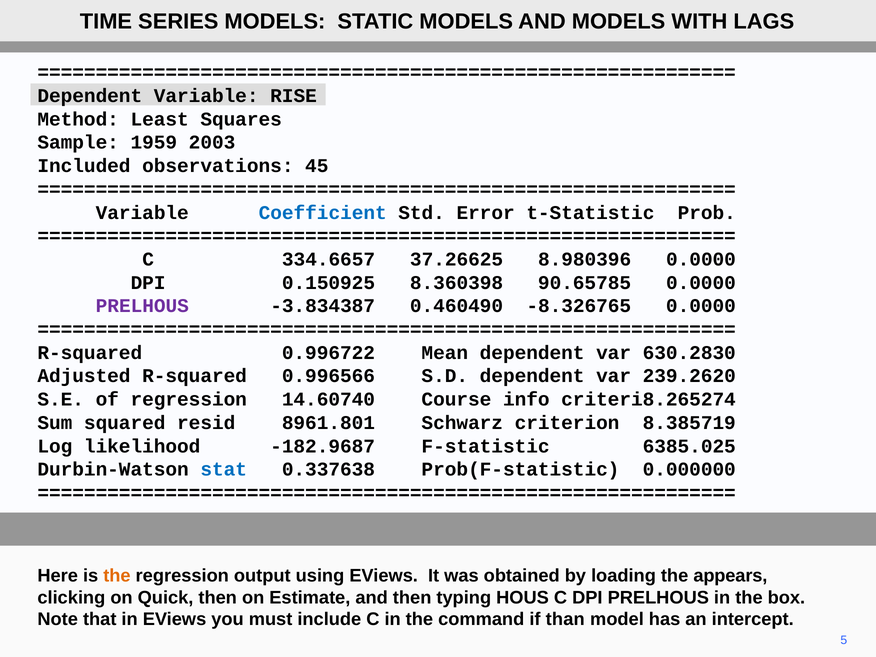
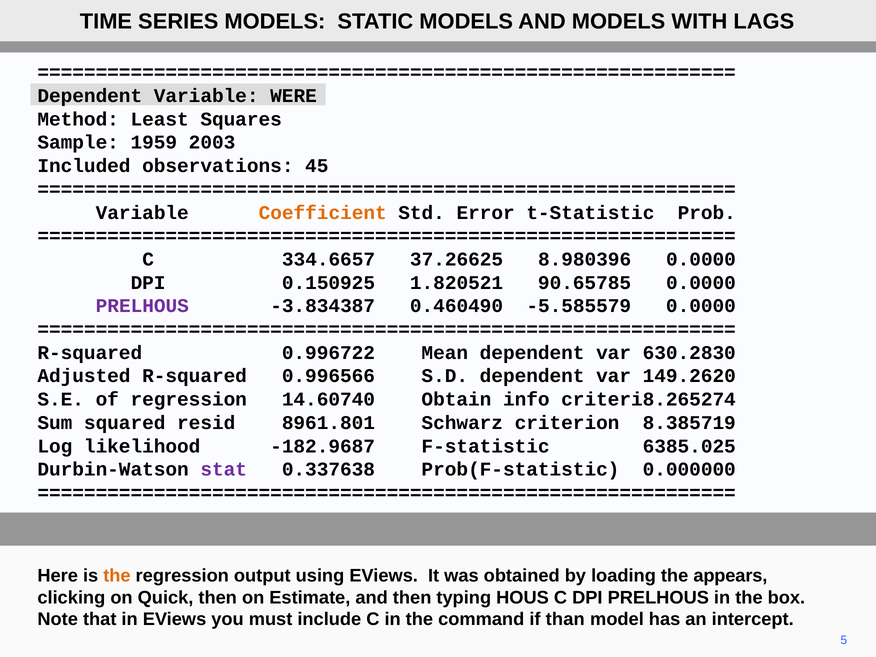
RISE: RISE -> WERE (294, 96)
Coefficient colour: blue -> orange (323, 213)
8.360398: 8.360398 -> 1.820521 (457, 283)
-8.326765: -8.326765 -> -5.585579 (579, 306)
239.2620: 239.2620 -> 149.2620 (689, 376)
Course: Course -> Obtain (456, 399)
stat colour: blue -> purple (224, 469)
